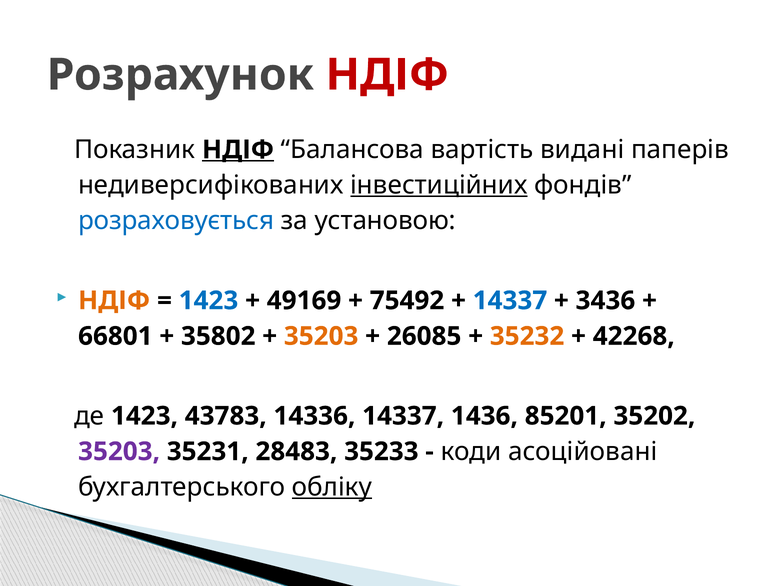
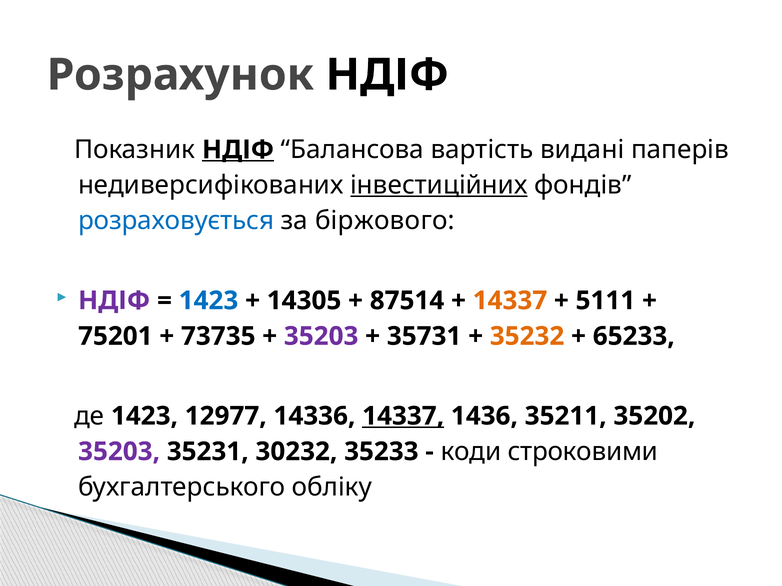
НДІФ colour: red -> black (387, 75)
установою: установою -> біржового (385, 221)
НДІФ colour: orange -> purple (114, 301)
49169: 49169 -> 14305 (304, 301)
75492: 75492 -> 87514 (407, 301)
14337 colour: blue -> orange (510, 301)
3436: 3436 -> 5111 (605, 301)
66801: 66801 -> 75201 (115, 336)
35802: 35802 -> 73735 (218, 336)
35203 colour: orange -> purple (321, 336)
26085: 26085 -> 35731 (424, 336)
42268: 42268 -> 65233 (634, 336)
43783: 43783 -> 12977 (226, 416)
14337 underline: none -> present (403, 416)
85201: 85201 -> 35211 (566, 416)
28483: 28483 -> 30232 (296, 452)
асоційовані: асоційовані -> строковими (583, 452)
обліку underline: present -> none (332, 488)
